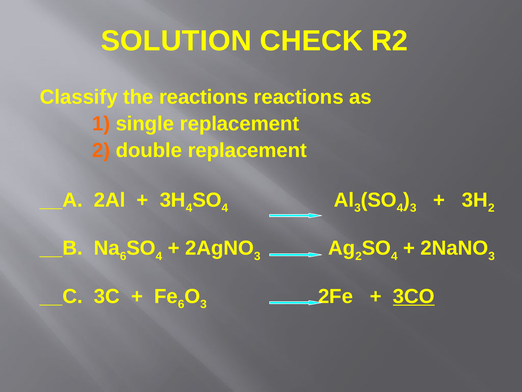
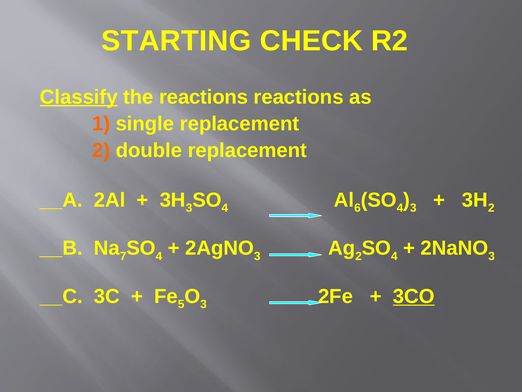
SOLUTION: SOLUTION -> STARTING (176, 41)
Classify underline: none -> present (79, 97)
4: 4 -> 3 (189, 208)
3: 3 -> 6 (357, 208)
6: 6 -> 7 (123, 256)
6: 6 -> 5 (181, 304)
